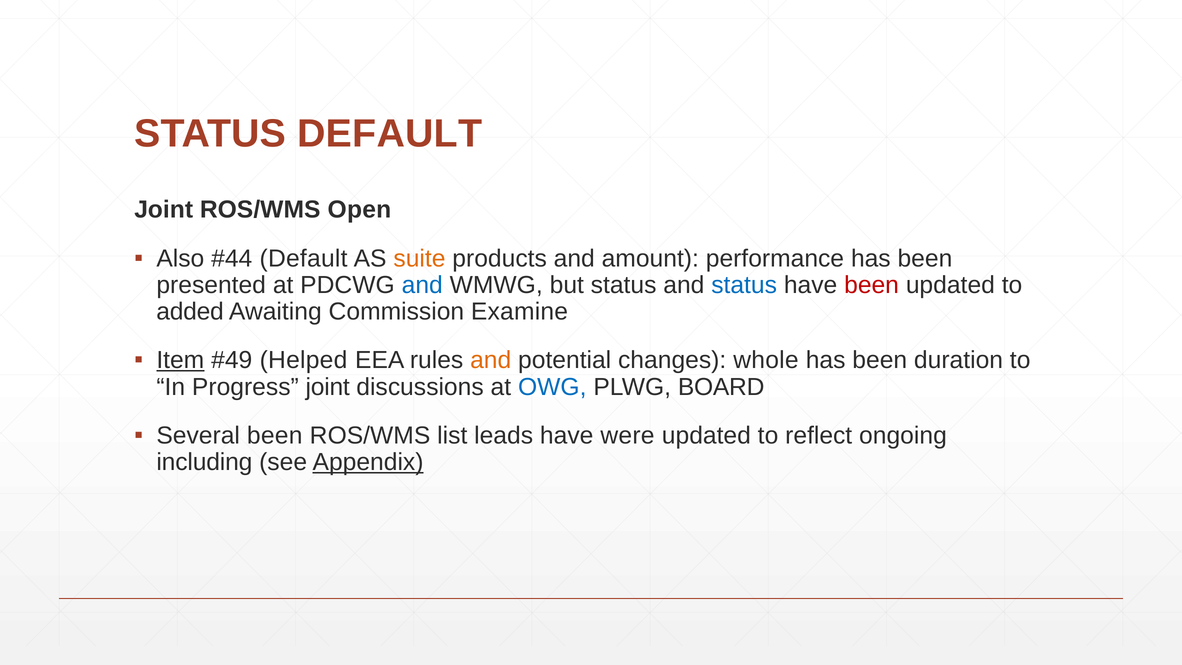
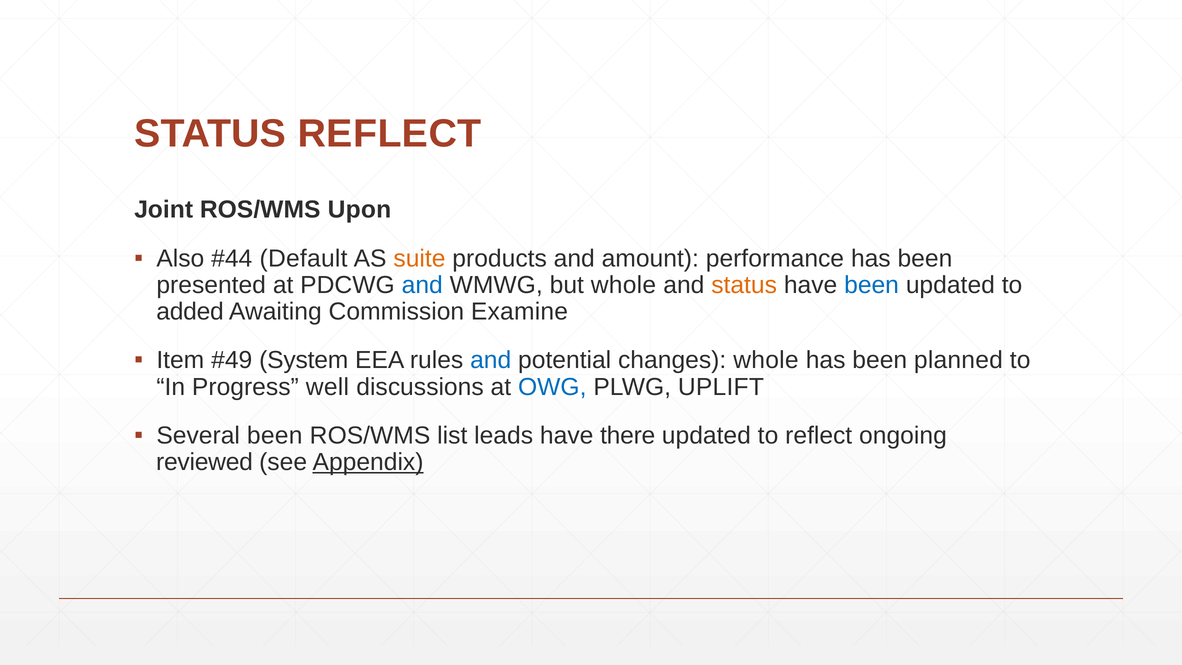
STATUS DEFAULT: DEFAULT -> REFLECT (390, 134)
Open: Open -> Upon (359, 210)
but status: status -> whole (623, 285)
status colour: blue -> orange (744, 285)
been colour: red -> blue (872, 285)
Item underline: present -> none (180, 360)
Helped: Helped -> System (304, 360)
and colour: orange -> blue (491, 360)
duration: duration -> planned (958, 360)
Progress joint: joint -> well (327, 387)
BOARD: BOARD -> UPLIFT (721, 387)
were: were -> there (628, 436)
including: including -> reviewed (204, 462)
